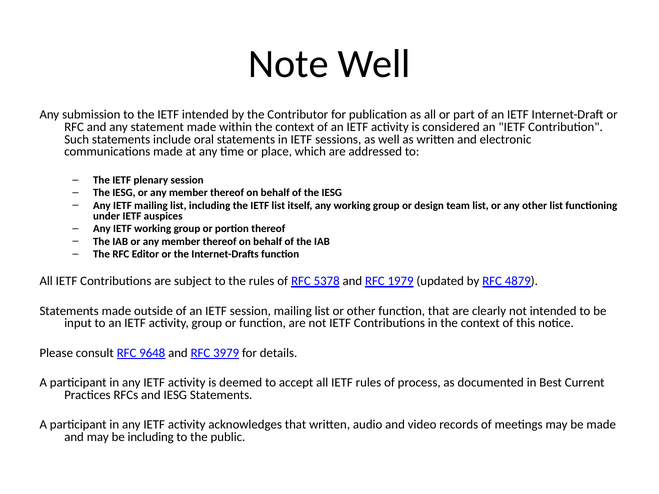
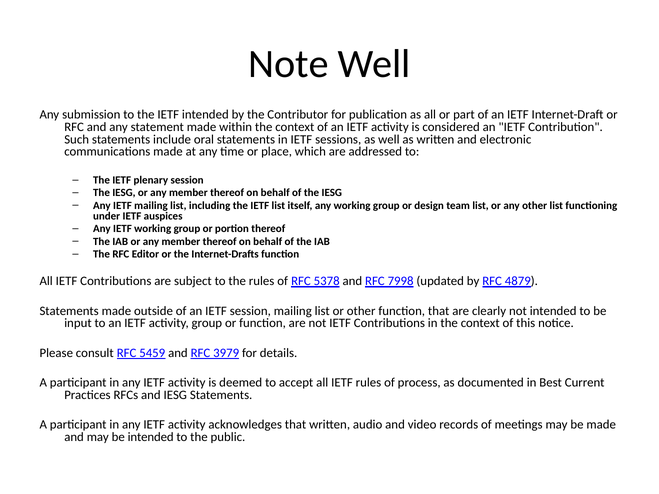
1979: 1979 -> 7998 (401, 281)
9648: 9648 -> 5459 (152, 353)
be including: including -> intended (151, 437)
